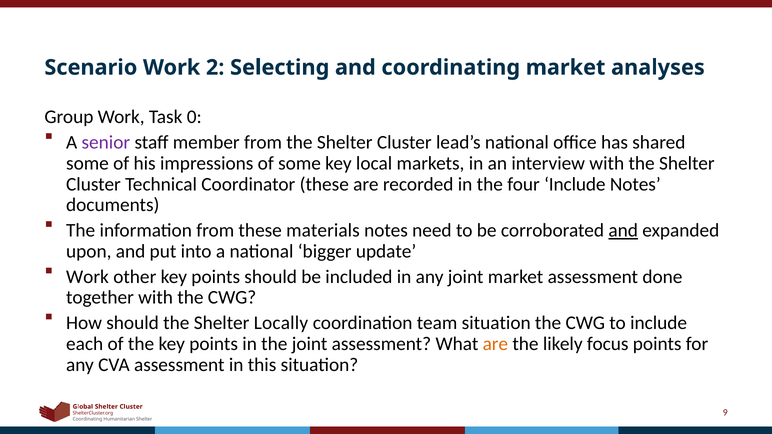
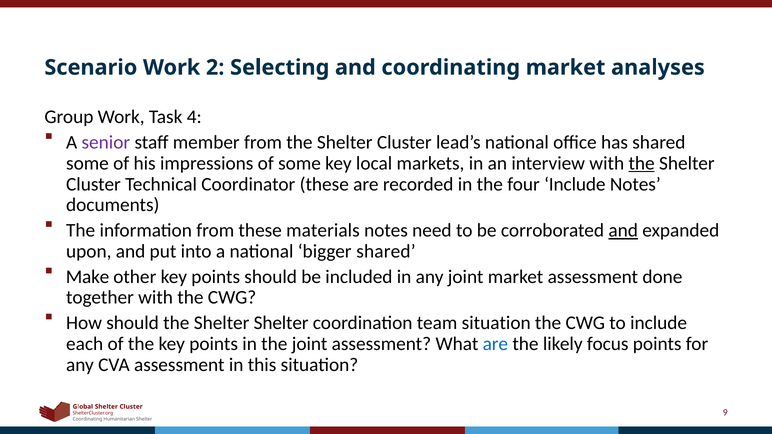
0: 0 -> 4 (194, 117)
the underline: none -> present (642, 163)
bigger update: update -> shared (386, 251)
Work: Work -> Make (88, 277)
Shelter Locally: Locally -> Shelter (281, 323)
are colour: orange -> blue (495, 344)
